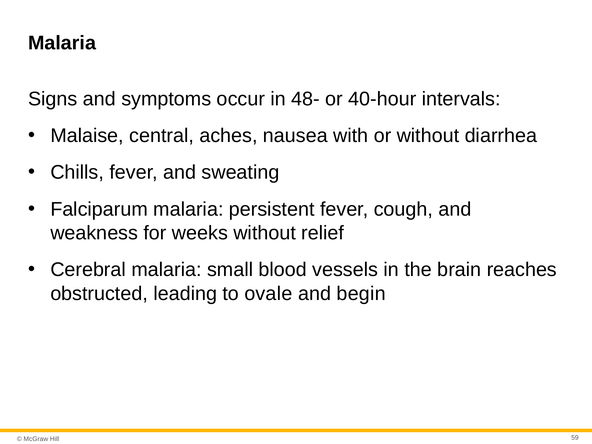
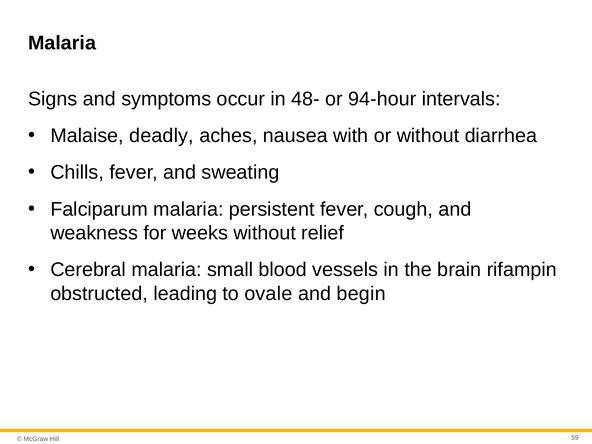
40-hour: 40-hour -> 94-hour (382, 99)
central: central -> deadly (161, 136)
reaches: reaches -> rifampin (522, 270)
